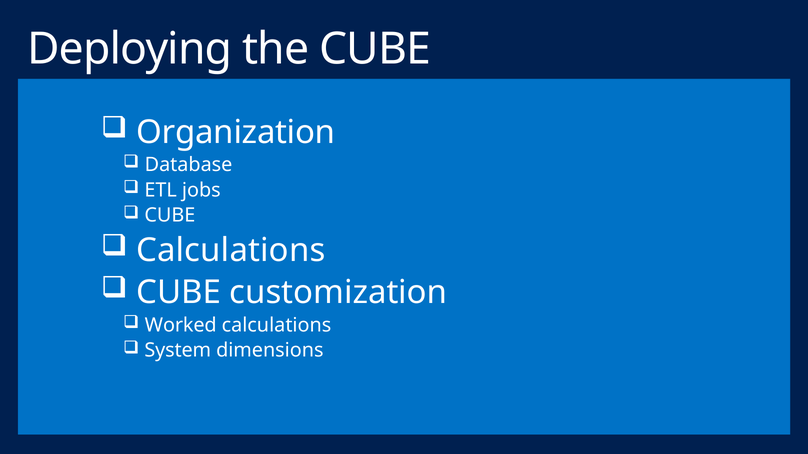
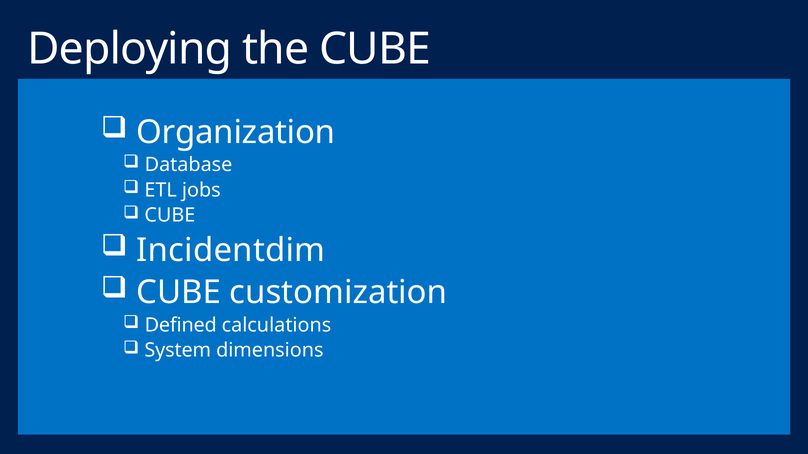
Calculations: Calculations -> Incidentdim (231, 251)
Worked: Worked -> Defined (181, 325)
